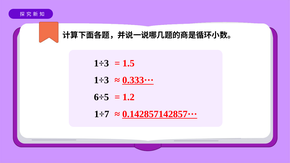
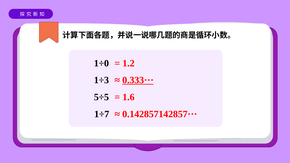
1÷3: 1÷3 -> 1÷0 (101, 63)
1.5: 1.5 -> 1.2 (128, 63)
6÷5: 6÷5 -> 5÷5 (101, 97)
1.2: 1.2 -> 1.6 (128, 97)
0.142857142857··· underline: present -> none (160, 114)
